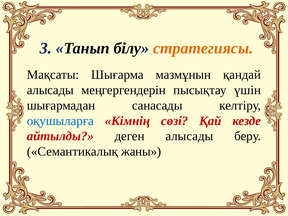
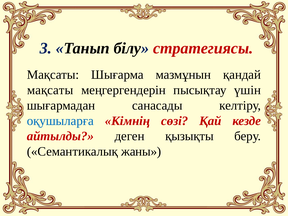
стратегиясы colour: orange -> red (203, 48)
алысады: алысады -> мақсаты (50, 90)
деген алысады: алысады -> қызықты (189, 136)
